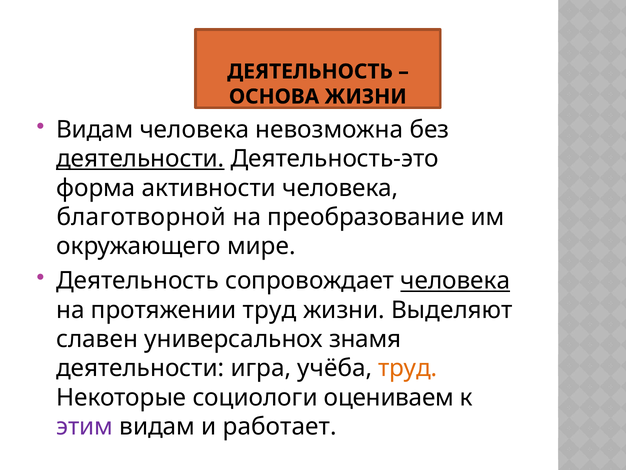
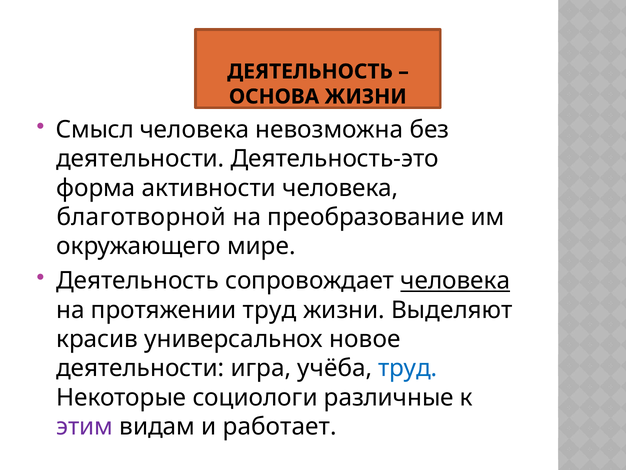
Видам: Видам -> Смысл (95, 130)
деятельности underline: present -> none (140, 159)
славен: славен -> красив (97, 339)
знамя: знамя -> новое (365, 339)
труд colour: orange -> blue (408, 368)
оцениваем: оцениваем -> различные (389, 397)
